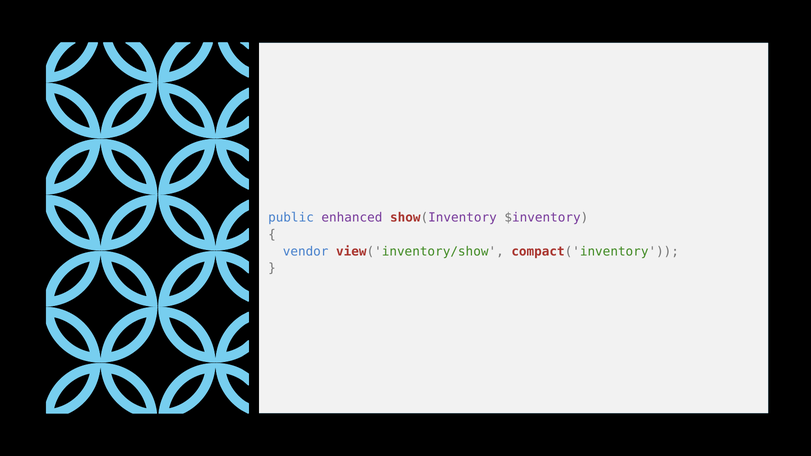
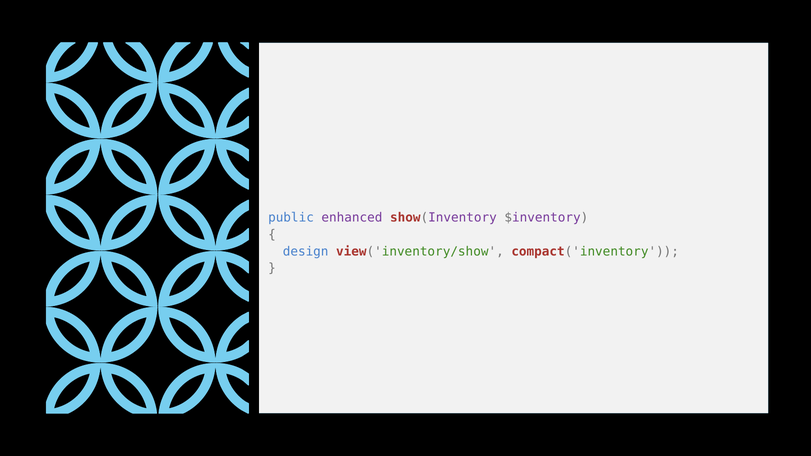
vendor: vendor -> design (306, 251)
